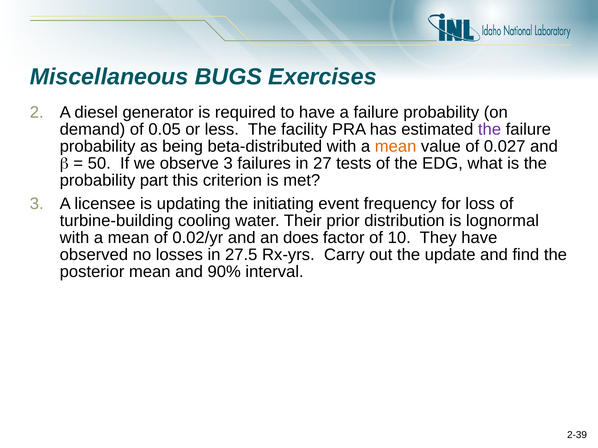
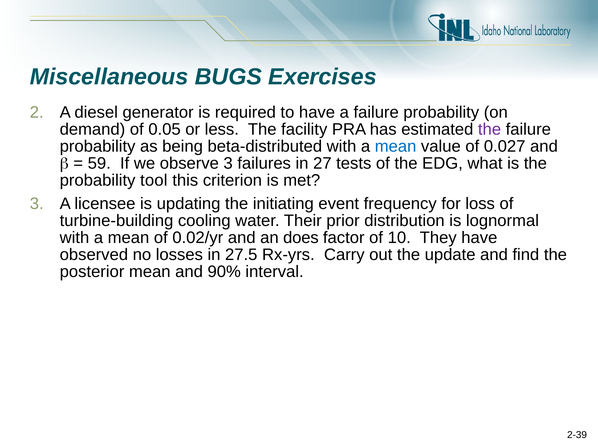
mean colour: orange -> blue (396, 147)
50: 50 -> 59 (99, 163)
part: part -> tool (154, 180)
